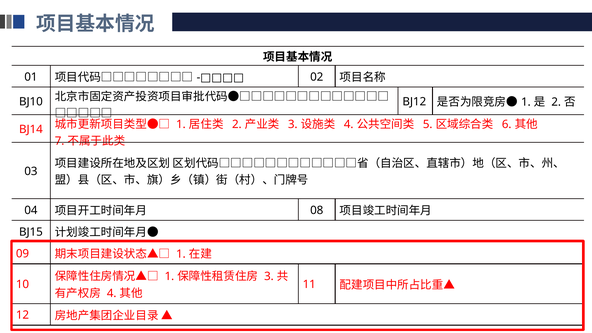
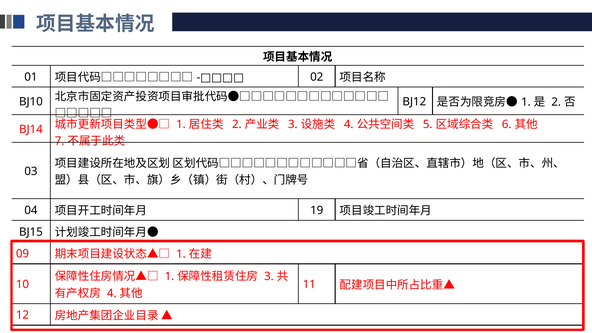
08: 08 -> 19 (317, 210)
